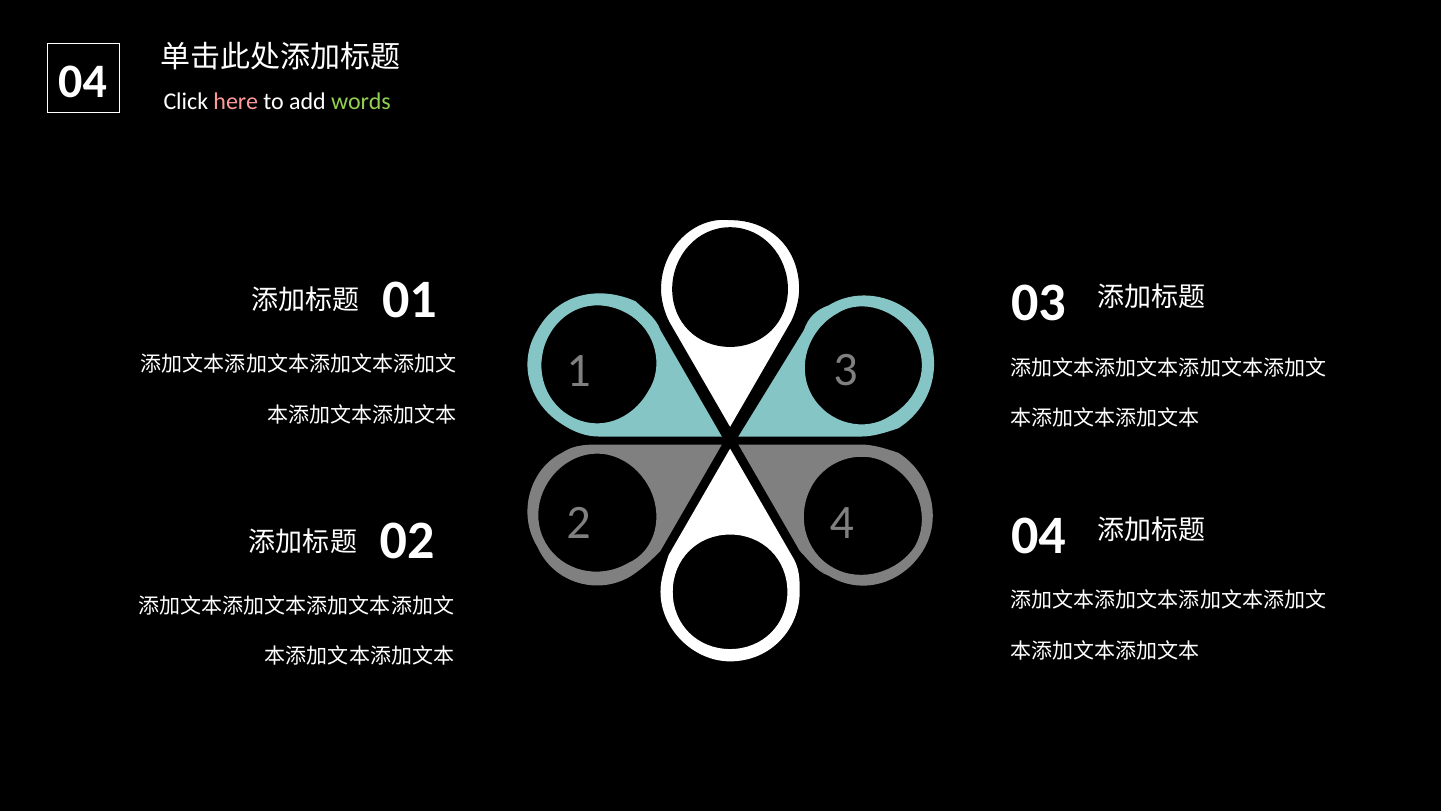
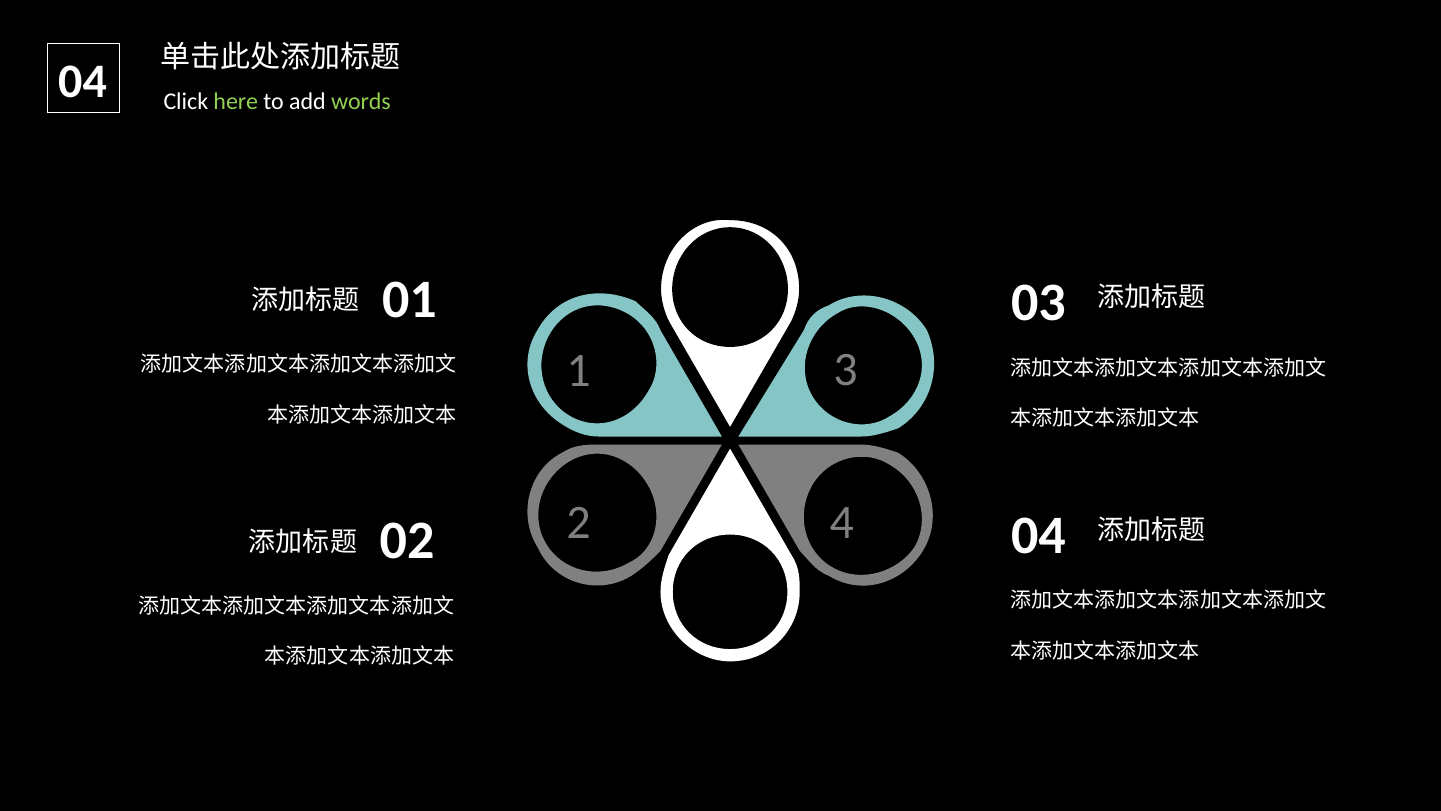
here colour: pink -> light green (236, 101)
